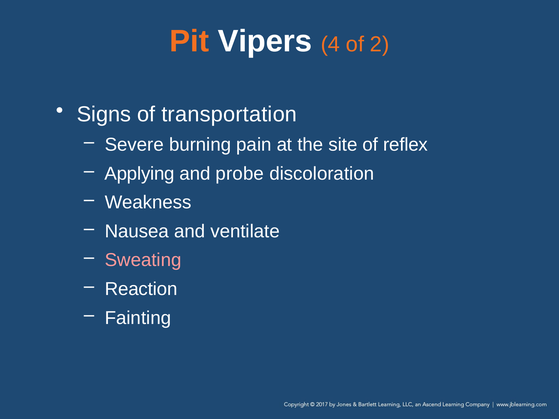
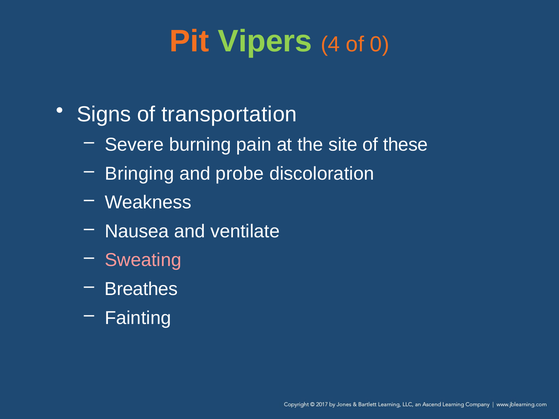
Vipers colour: white -> light green (265, 41)
2: 2 -> 0 (380, 44)
reflex: reflex -> these (406, 145)
Applying: Applying -> Bringing (139, 174)
Reaction: Reaction -> Breathes (141, 289)
